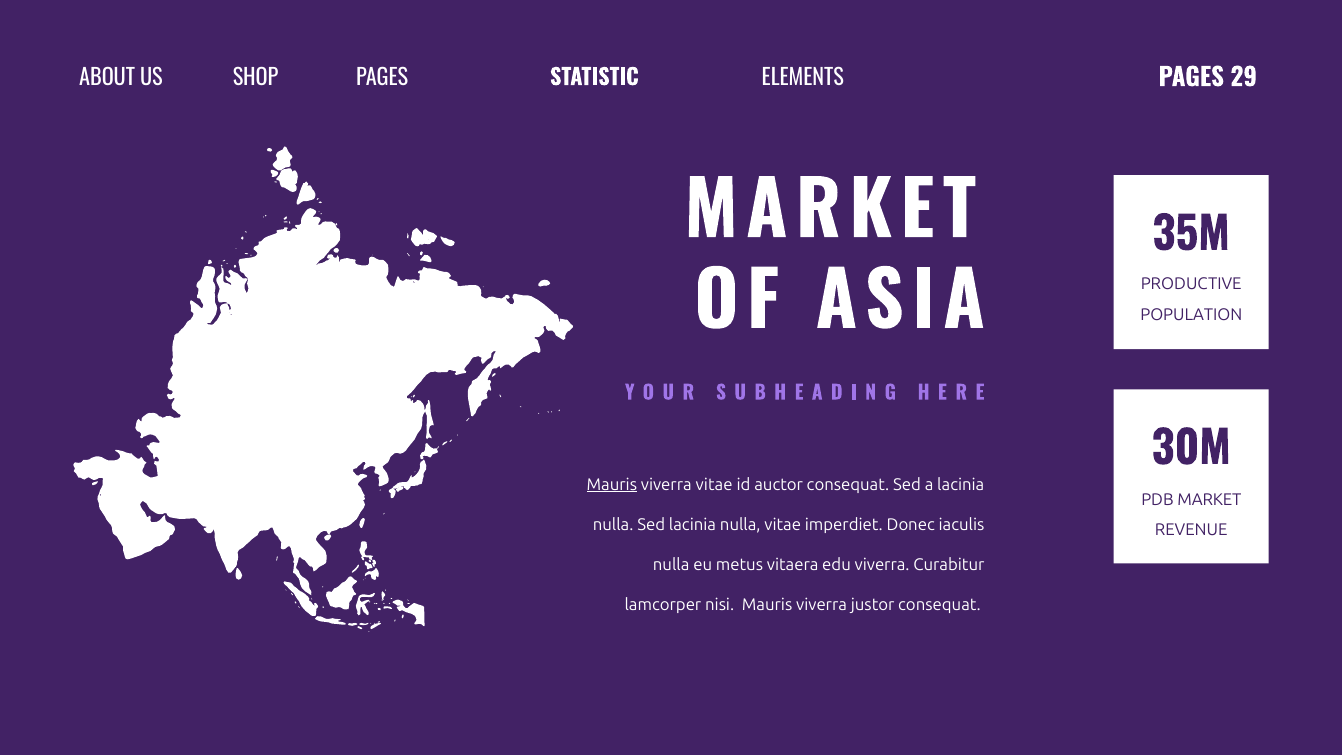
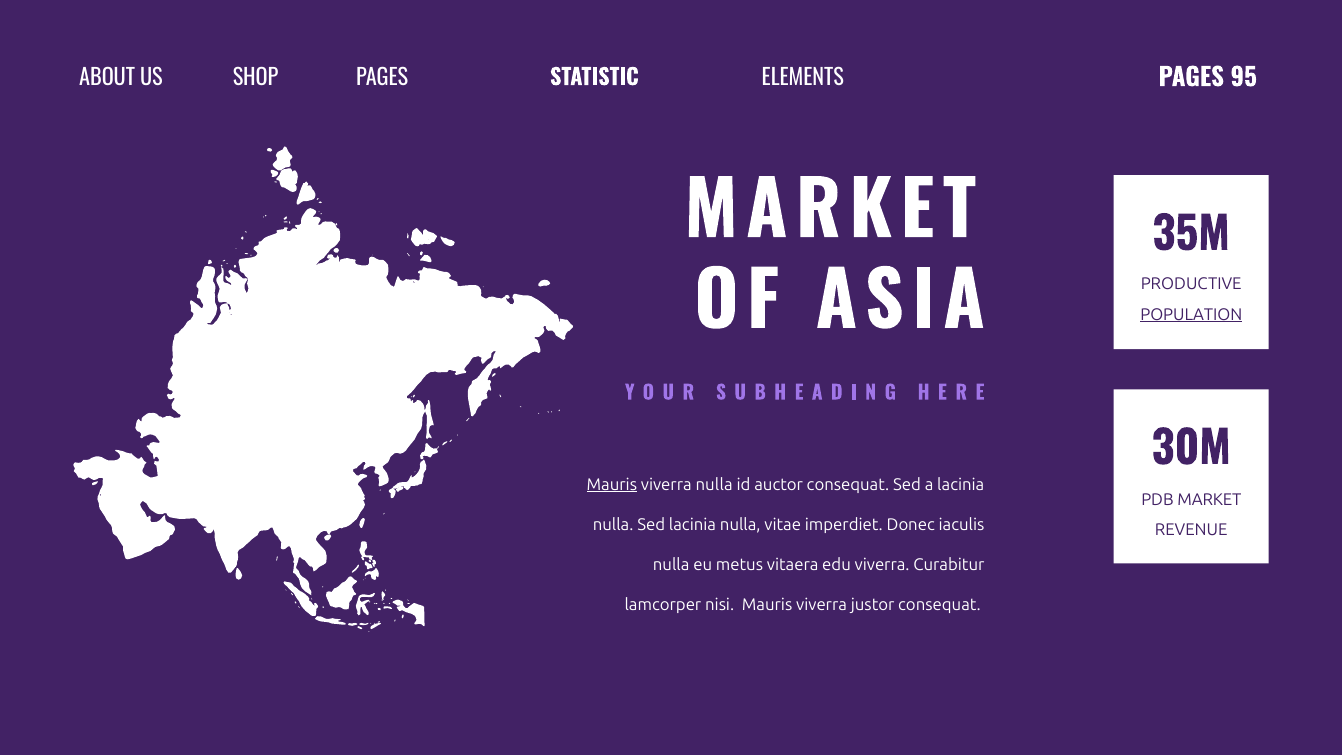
29: 29 -> 95 (1244, 78)
POPULATION underline: none -> present (1191, 315)
viverra vitae: vitae -> nulla (714, 484)
